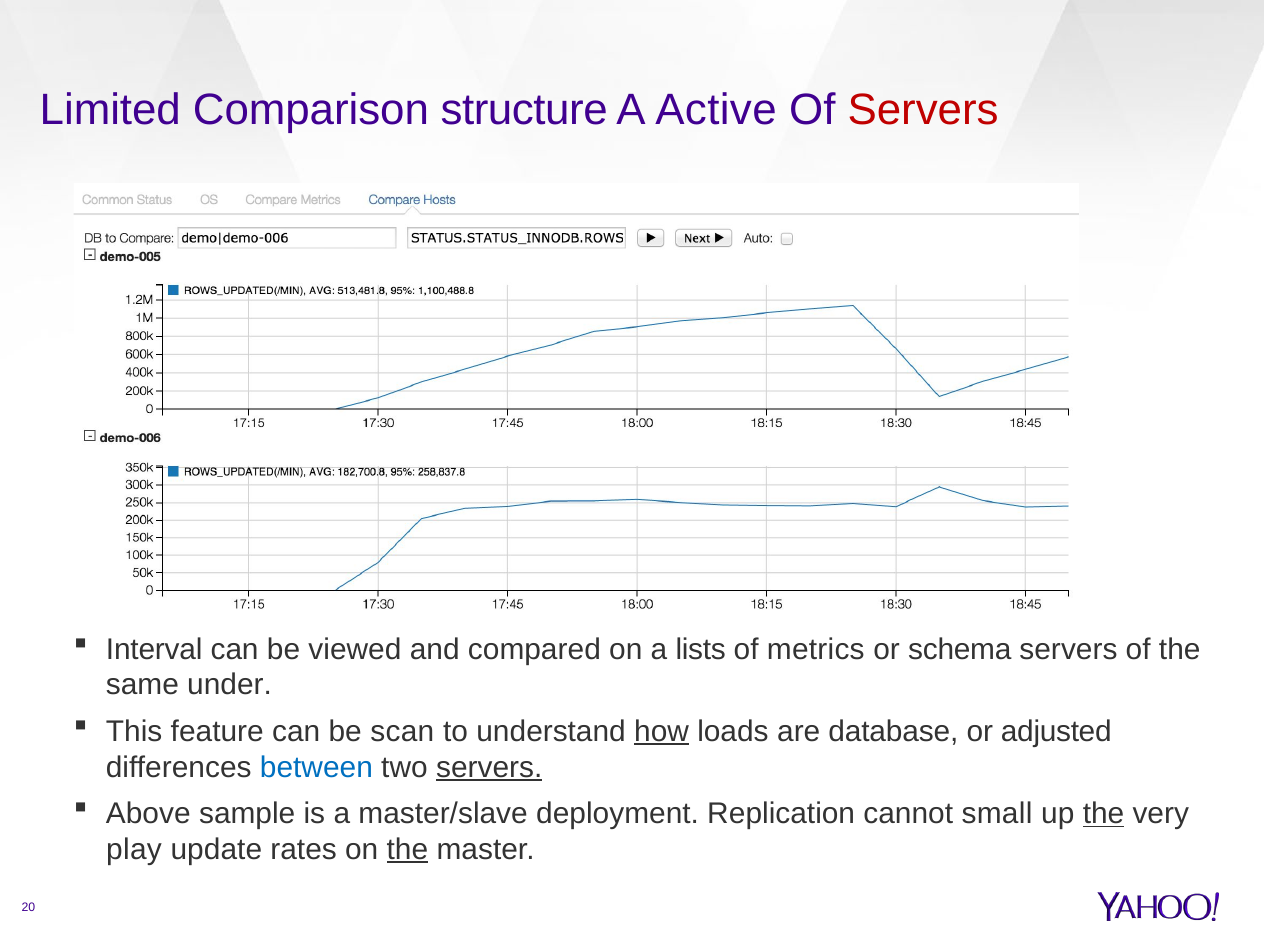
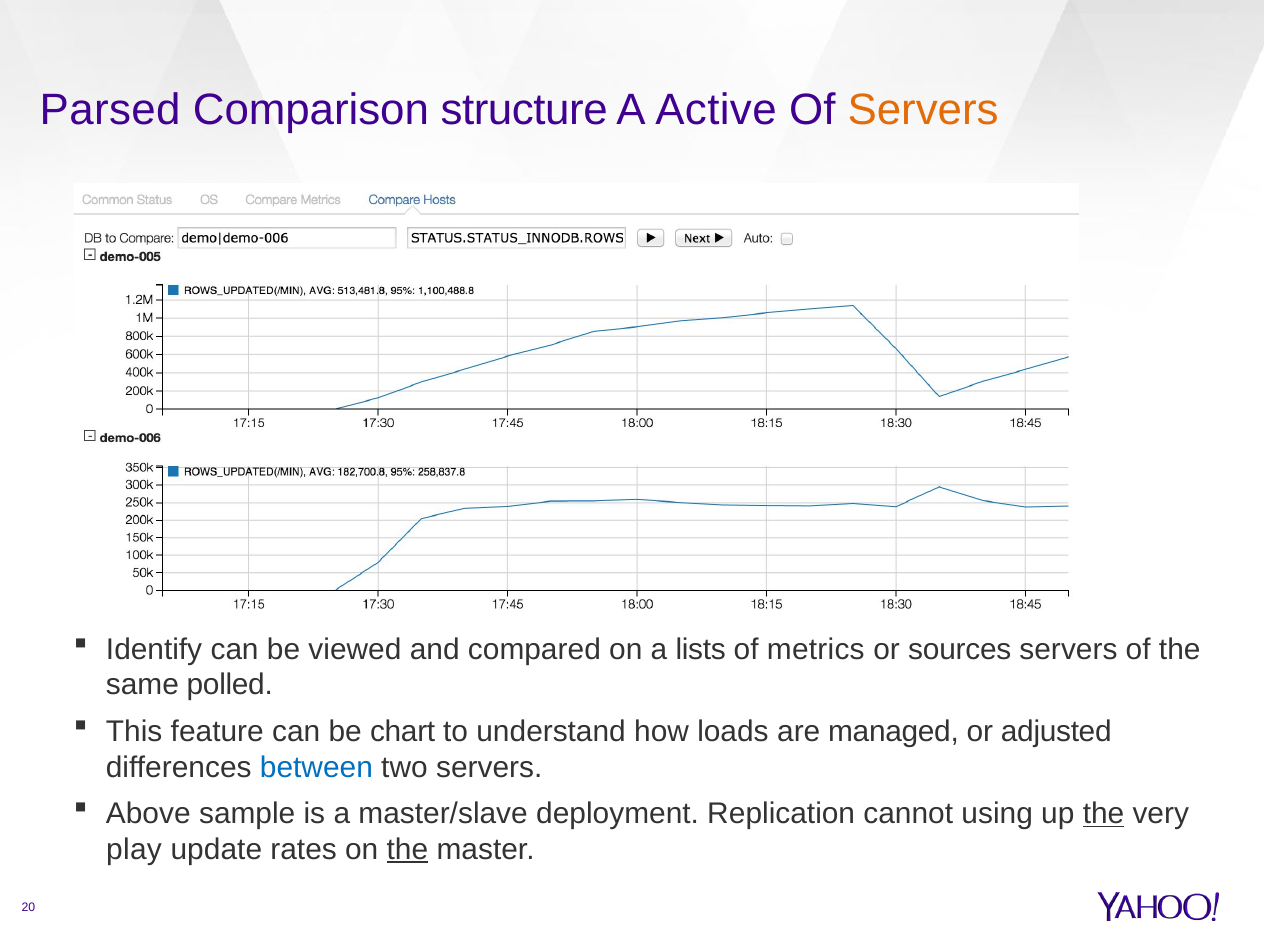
Limited: Limited -> Parsed (110, 110)
Servers colour: red -> orange (923, 110)
Interval: Interval -> Identify (154, 649)
schema: schema -> sources (960, 649)
under: under -> polled (230, 685)
scan: scan -> chart (403, 731)
how underline: present -> none (662, 731)
database: database -> managed (893, 731)
servers underline: present -> none (489, 767)
small: small -> using (997, 814)
